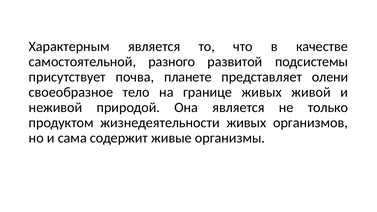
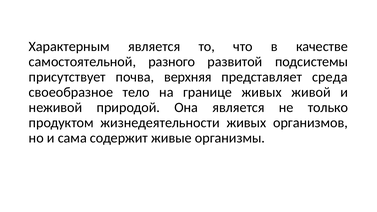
планете: планете -> верхняя (188, 77)
олени: олени -> среда (330, 77)
